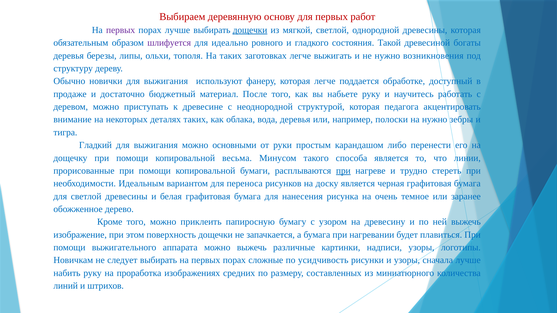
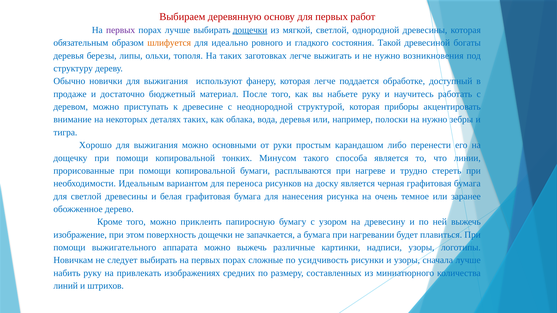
шлифуется colour: purple -> orange (169, 43)
педагога: педагога -> приборы (402, 107)
Гладкий: Гладкий -> Хорошо (95, 145)
весьма: весьма -> тонких (237, 158)
при underline: present -> none (343, 171)
проработка: проработка -> привлекать (139, 273)
